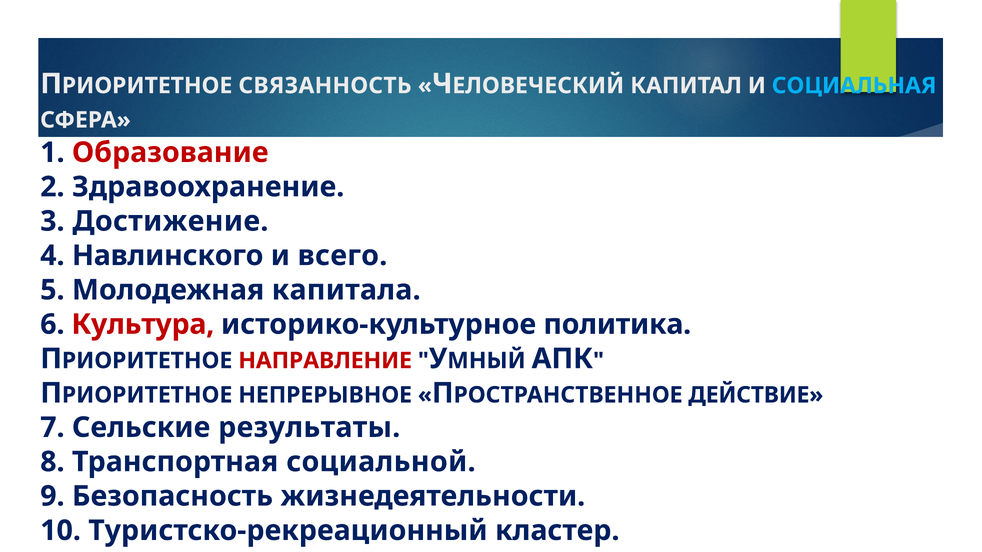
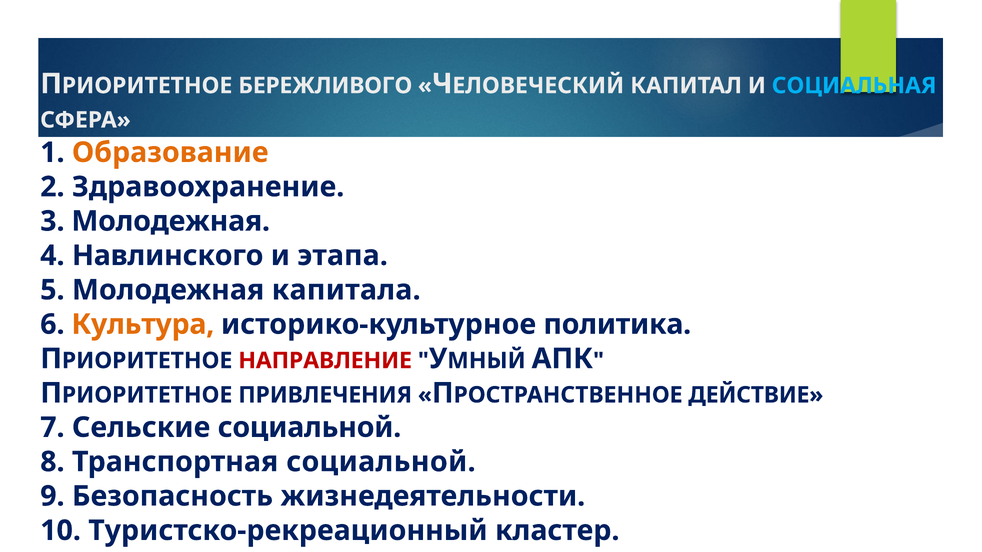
СВЯЗАННОСТЬ: СВЯЗАННОСТЬ -> БЕРЕЖЛИВОГО (325, 86)
Образование colour: red -> orange (170, 153)
3 Достижение: Достижение -> Молодежная (171, 221)
всего: всего -> этапа (343, 256)
Культура colour: red -> orange (143, 325)
НЕПРЕРЫВНОЕ: НЕПРЕРЫВНОЕ -> ПРИВЛЕЧЕНИЯ (325, 395)
Сельские результаты: результаты -> социальной (309, 428)
